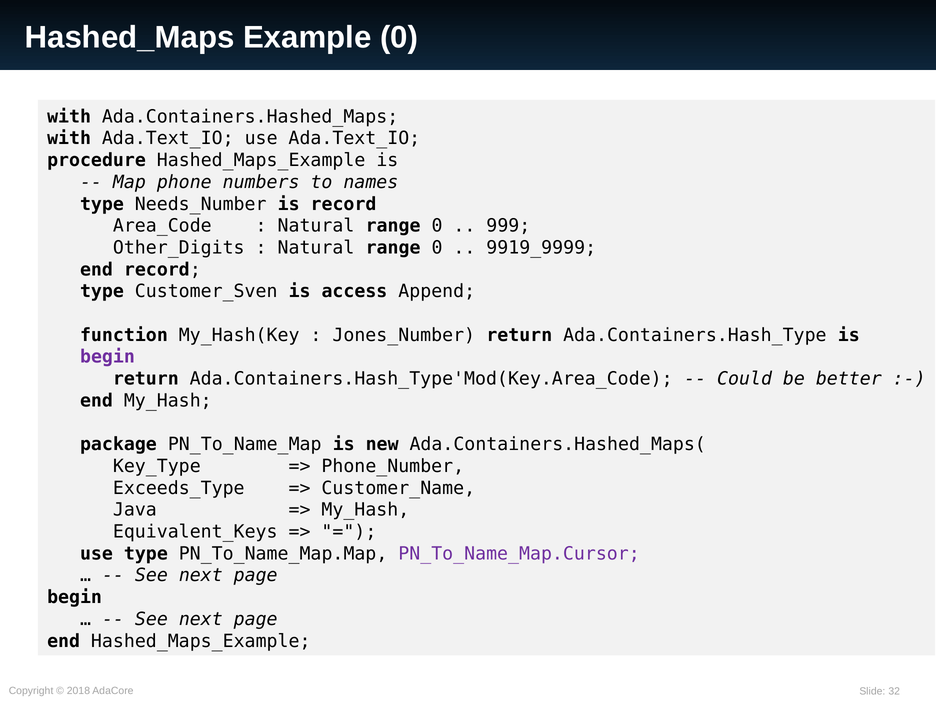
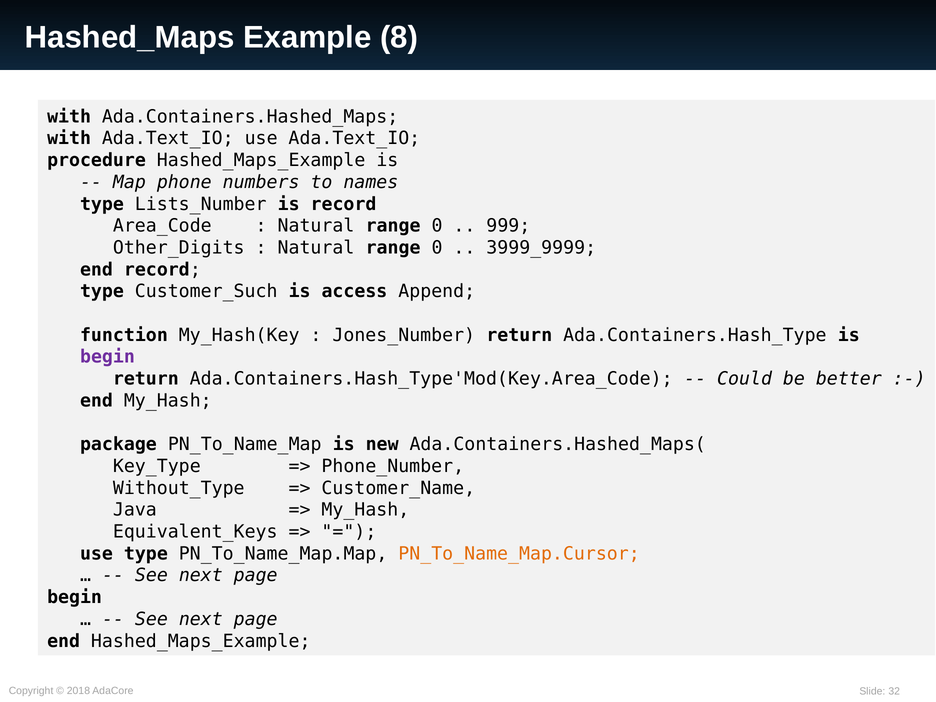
Example 0: 0 -> 8 (399, 37)
Needs_Number: Needs_Number -> Lists_Number (201, 204)
9919_9999: 9919_9999 -> 3999_9999 (541, 248)
Customer_Sven: Customer_Sven -> Customer_Such (206, 291)
Exceeds_Type: Exceeds_Type -> Without_Type (179, 488)
PN_To_Name_Map.Cursor colour: purple -> orange (519, 554)
